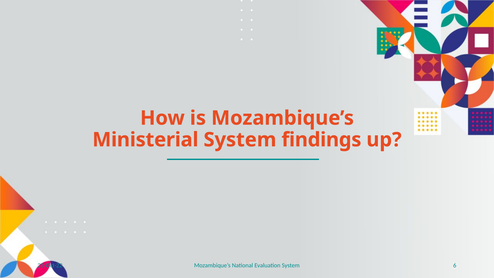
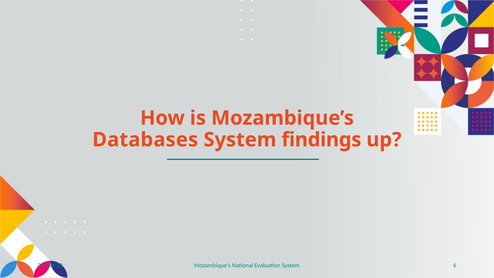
Ministerial: Ministerial -> Databases (145, 140)
